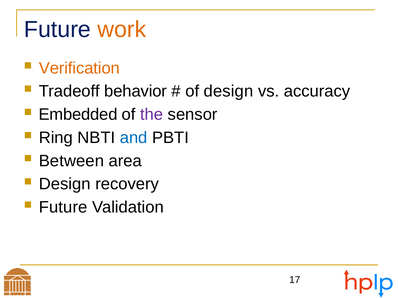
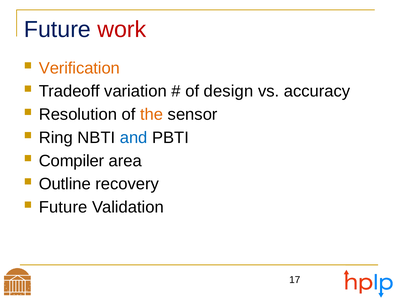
work colour: orange -> red (122, 30)
behavior: behavior -> variation (136, 91)
Embedded: Embedded -> Resolution (78, 115)
the colour: purple -> orange (152, 115)
Between: Between -> Compiler (72, 161)
Design: Design -> Outline (65, 184)
